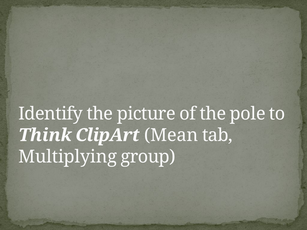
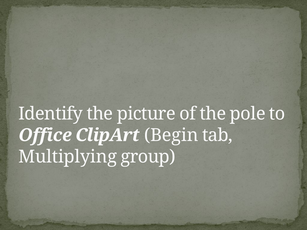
Think: Think -> Office (45, 135)
Mean: Mean -> Begin (171, 135)
